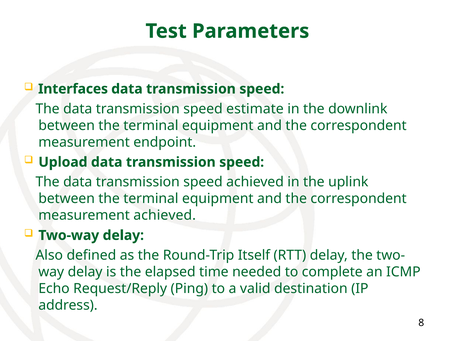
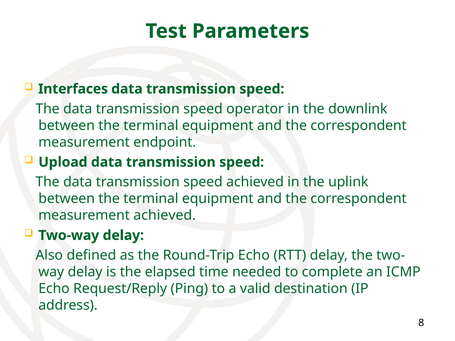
estimate: estimate -> operator (255, 109)
Round-Trip Itself: Itself -> Echo (254, 255)
